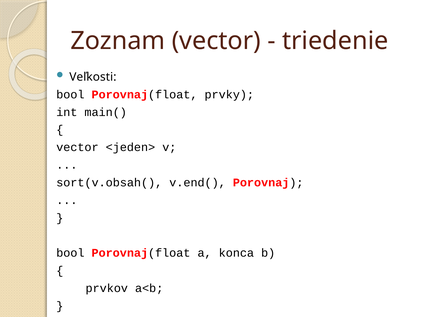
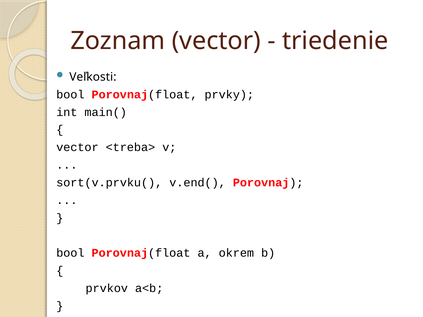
<jeden>: <jeden> -> <treba> (130, 147)
sort(v.obsah(: sort(v.obsah( -> sort(v.prvku( (109, 183)
konca: konca -> okrem (236, 253)
